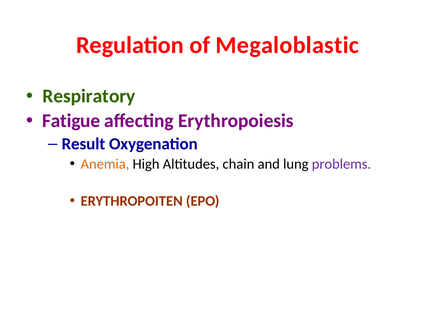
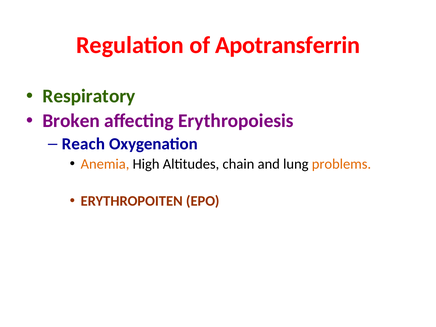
Megaloblastic: Megaloblastic -> Apotransferrin (288, 45)
Fatigue: Fatigue -> Broken (71, 121)
Result: Result -> Reach (83, 144)
problems colour: purple -> orange (341, 164)
